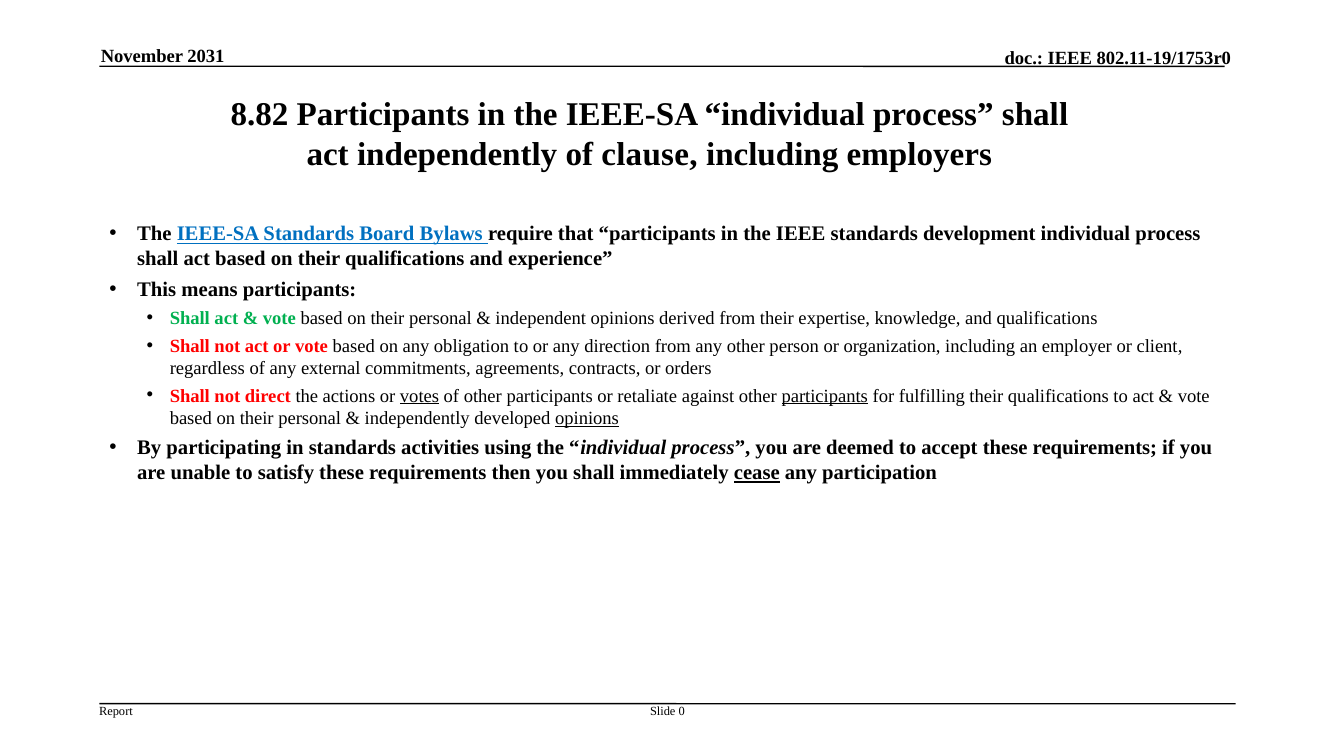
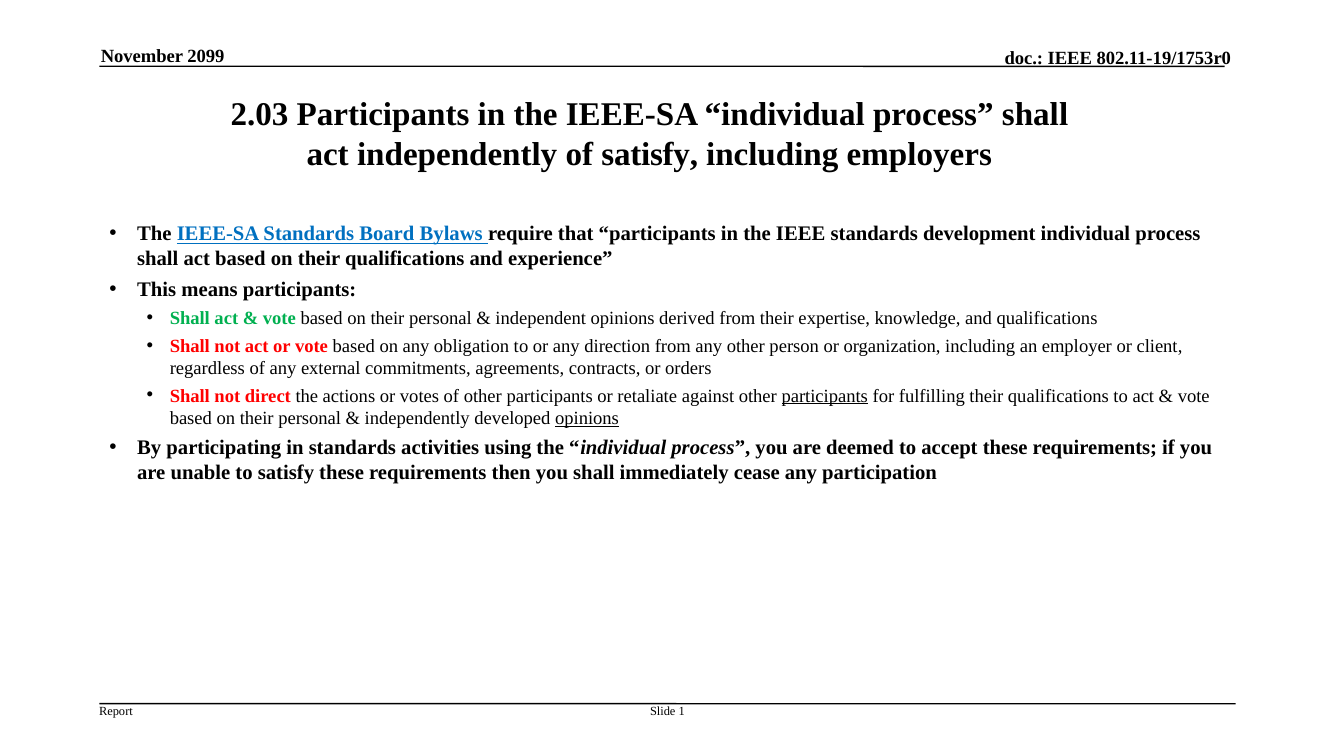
2031: 2031 -> 2099 (206, 56)
8.82: 8.82 -> 2.03 (260, 115)
of clause: clause -> satisfy (650, 154)
votes underline: present -> none (420, 396)
cease underline: present -> none (757, 473)
0: 0 -> 1 (682, 712)
